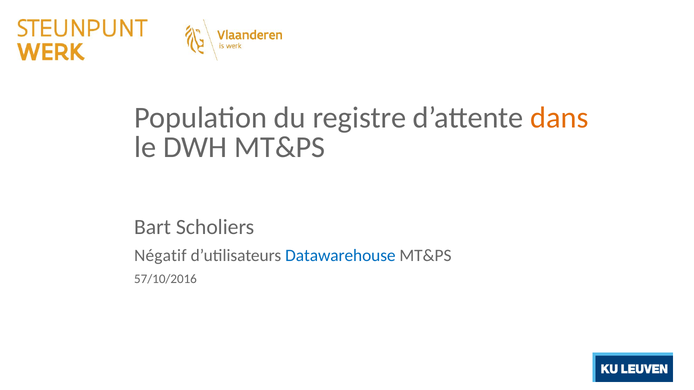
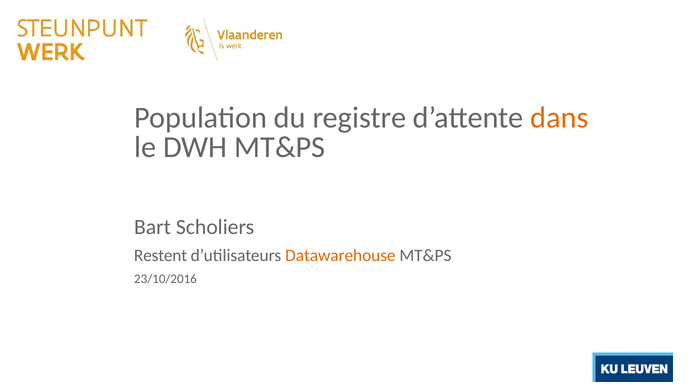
Négatif: Négatif -> Restent (161, 256)
Datawarehouse colour: blue -> orange (340, 256)
57/10/2016: 57/10/2016 -> 23/10/2016 (165, 279)
